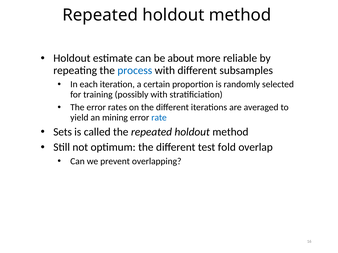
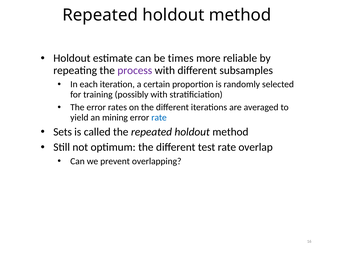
about: about -> times (181, 58)
process colour: blue -> purple (135, 71)
test fold: fold -> rate (227, 148)
